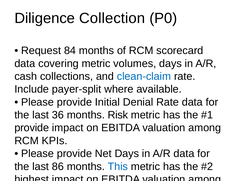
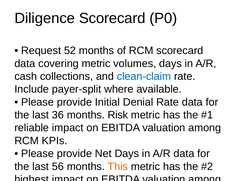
Diligence Collection: Collection -> Scorecard (112, 18)
84: 84 -> 52 (70, 51)
provide: provide -> reliable (32, 128)
86: 86 -> 56 (58, 166)
This colour: blue -> orange (118, 166)
